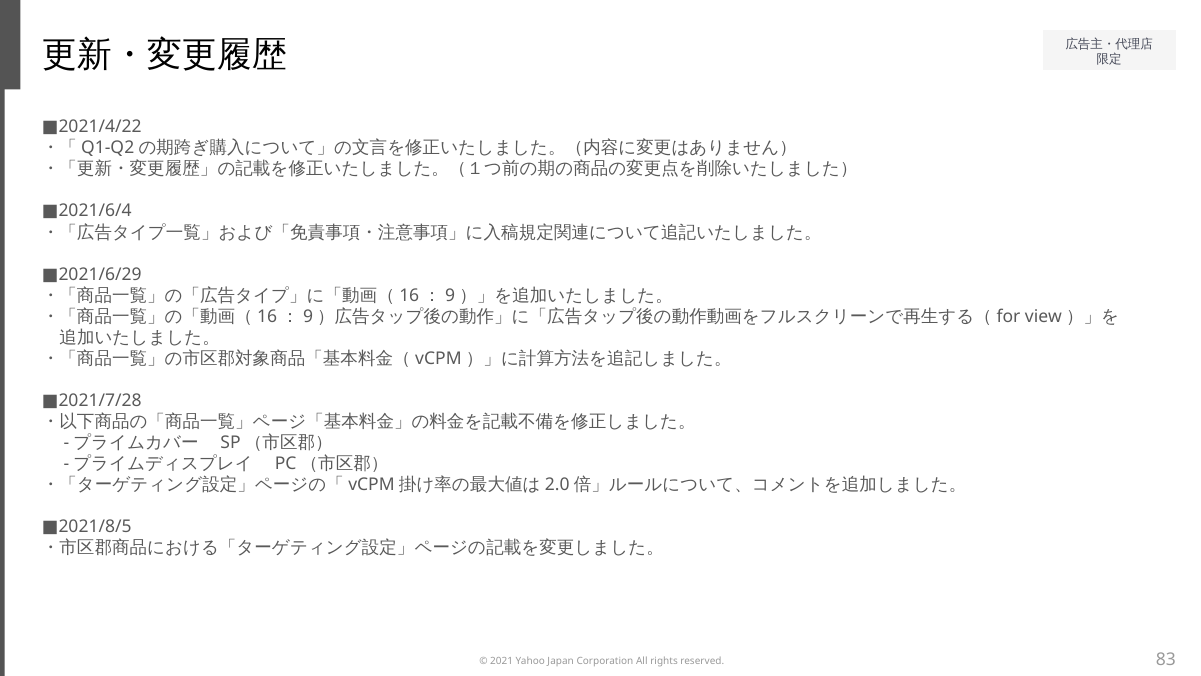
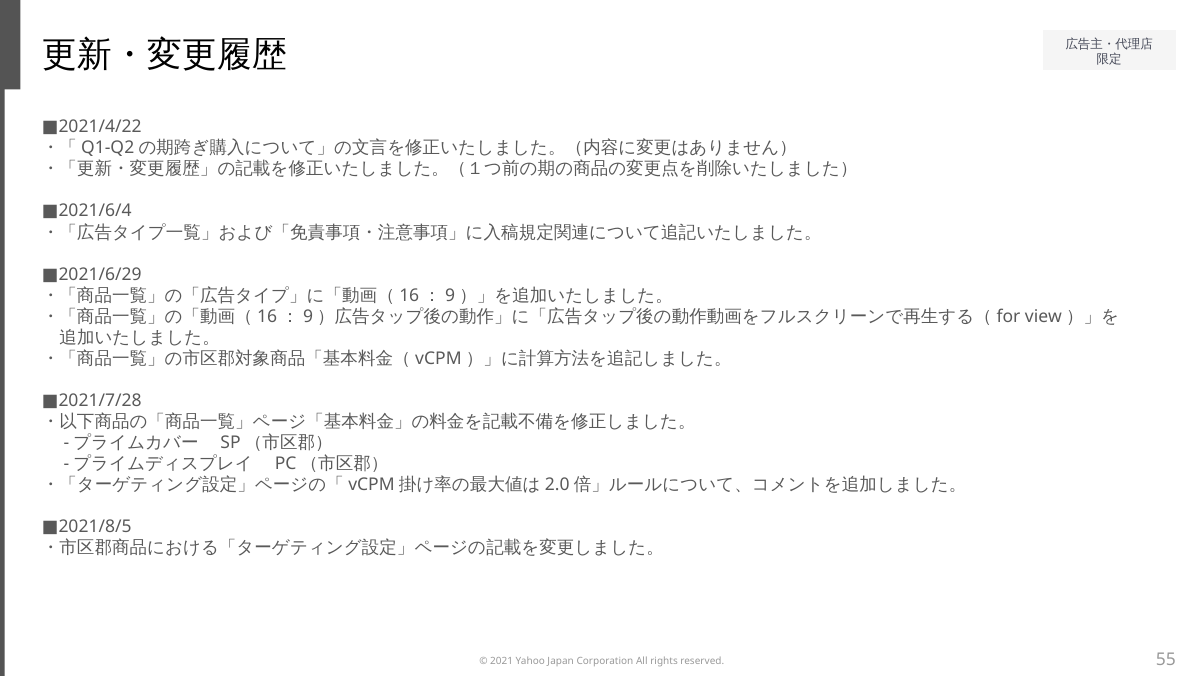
83: 83 -> 55 (1166, 659)
